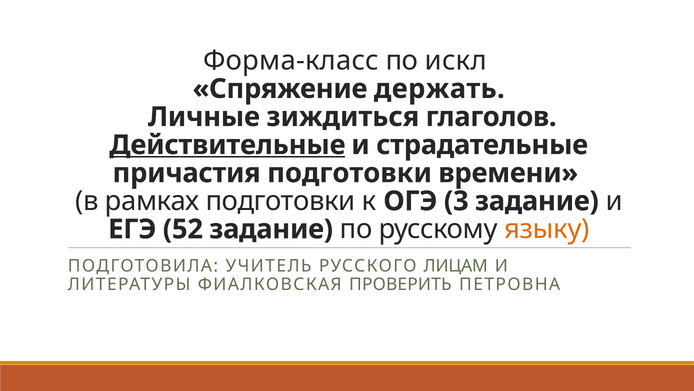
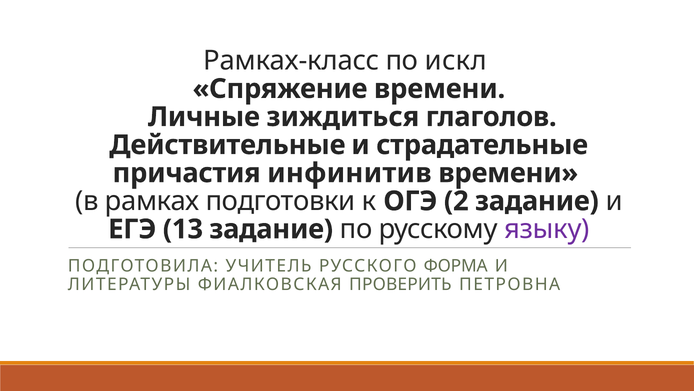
Форма-класс: Форма-класс -> Рамках-класс (291, 61)
Спряжение держать: держать -> времени (440, 89)
Действительные underline: present -> none (227, 145)
причастия подготовки: подготовки -> инфинитив (349, 173)
3: 3 -> 2 (456, 201)
52: 52 -> 13 (183, 229)
языку colour: orange -> purple (547, 229)
ЛИЦАМ: ЛИЦАМ -> ФОРМА (456, 266)
